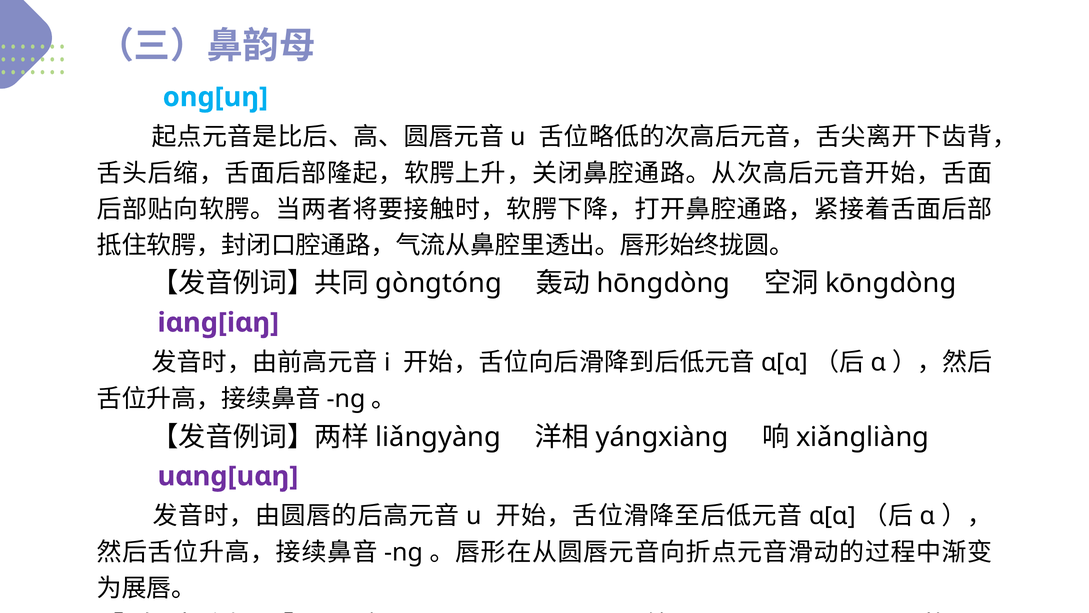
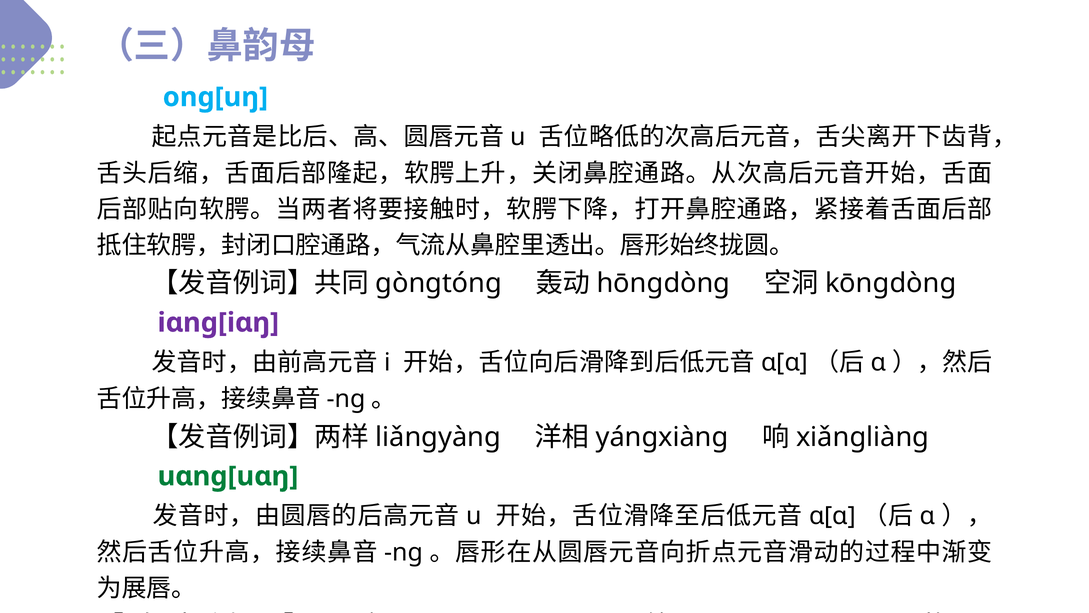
uɑnɡ[uɑŋ colour: purple -> green (228, 476)
